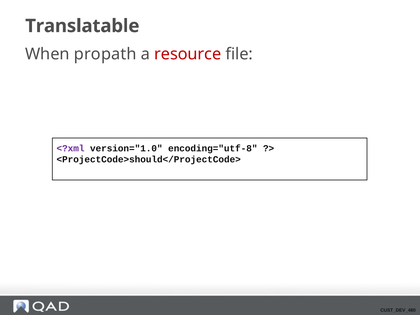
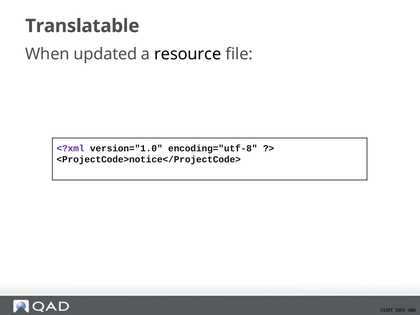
propath: propath -> updated (105, 54)
resource colour: red -> black (188, 54)
<ProjectCode>should</ProjectCode>: <ProjectCode>should</ProjectCode> -> <ProjectCode>notice</ProjectCode> (149, 160)
